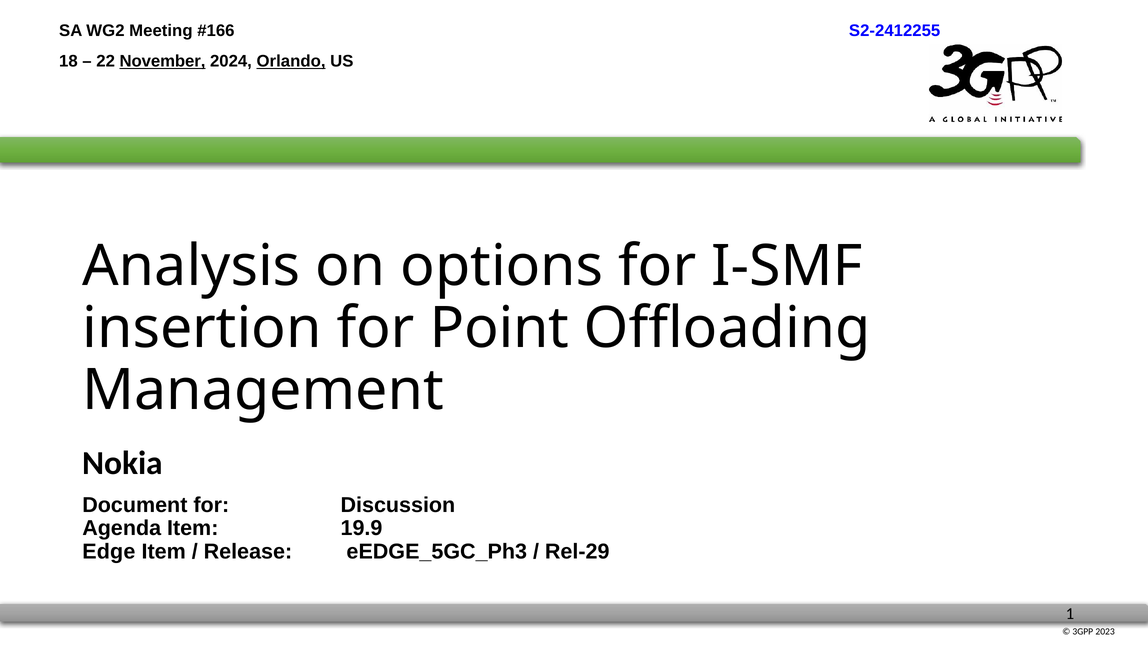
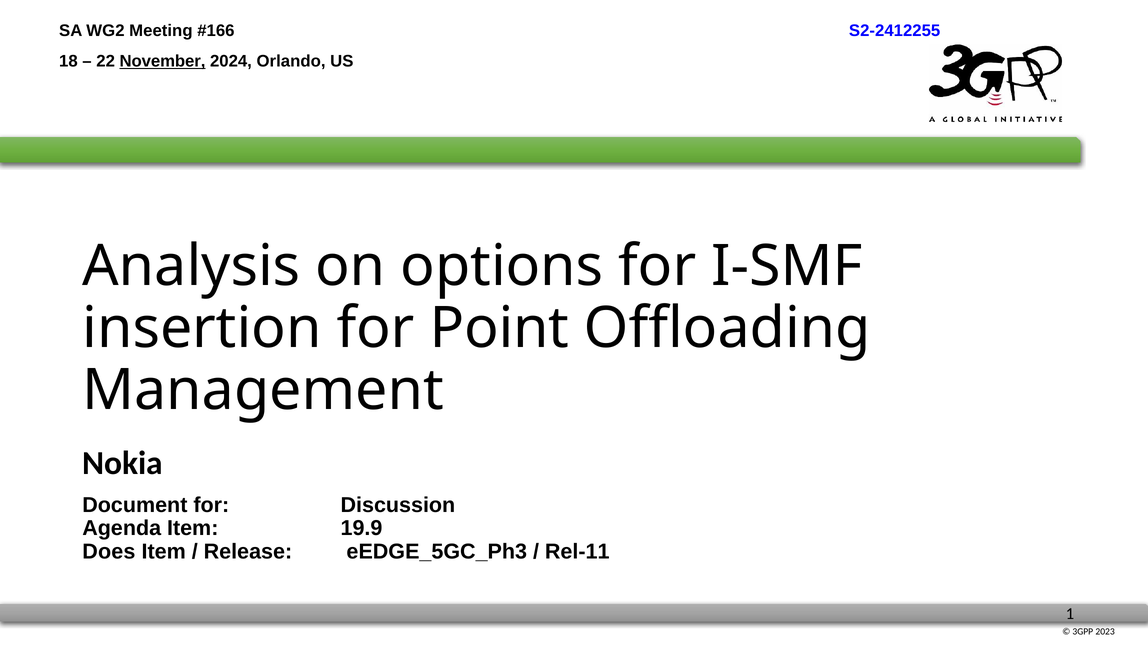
Orlando underline: present -> none (291, 61)
Edge: Edge -> Does (109, 551)
Rel-29: Rel-29 -> Rel-11 (577, 551)
